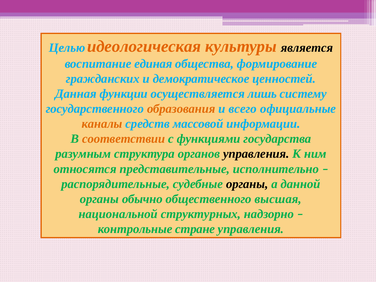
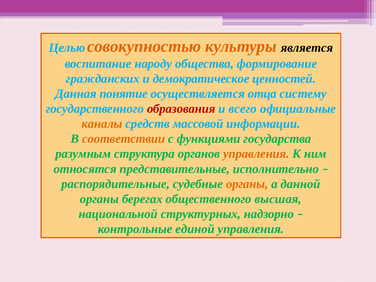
идеологическая: идеологическая -> совокупностью (144, 46)
единая: единая -> народу (153, 64)
функции: функции -> понятие (124, 94)
лишь: лишь -> отца (262, 94)
образования colour: orange -> red (181, 109)
управления colour: black -> orange (256, 154)
органы colour: black -> orange (247, 184)
обычно: обычно -> берегах (142, 199)
стране: стране -> единой (195, 229)
